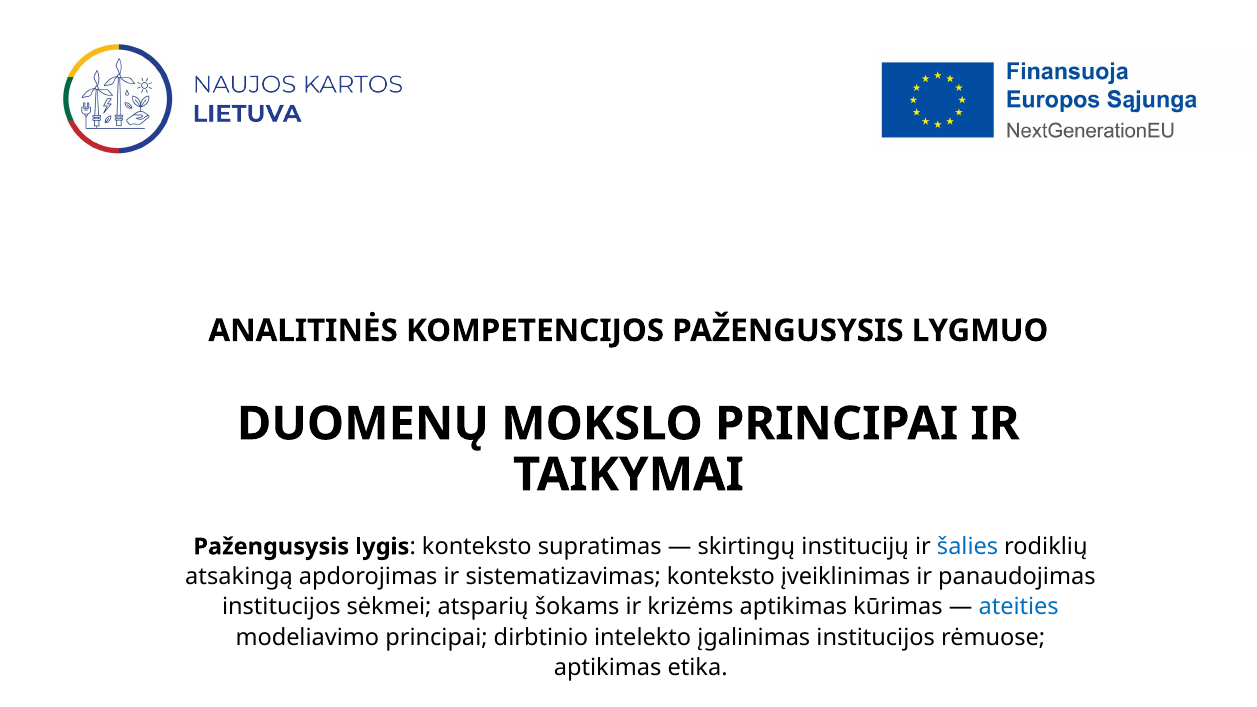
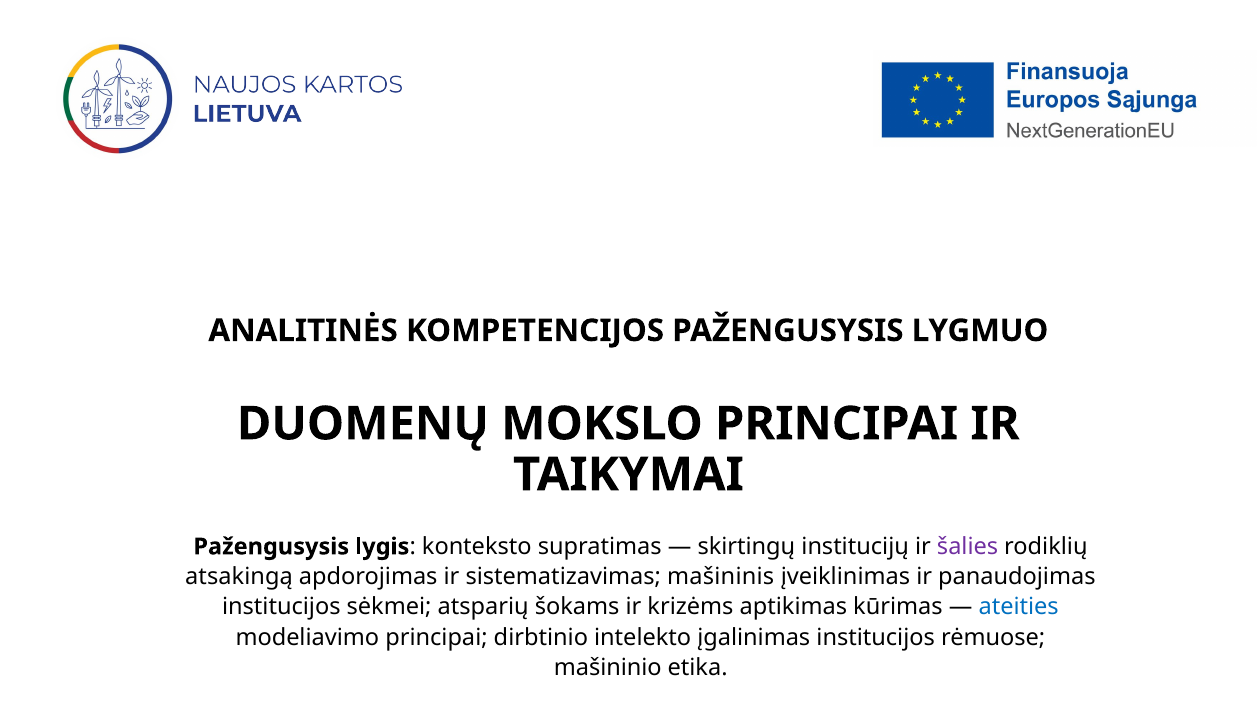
šalies colour: blue -> purple (968, 547)
sistematizavimas konteksto: konteksto -> mašininis (721, 577)
aptikimas: aptikimas -> mašininio (608, 668)
